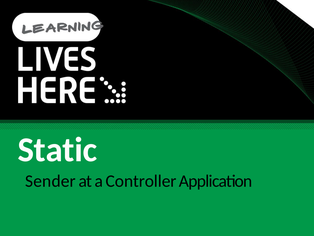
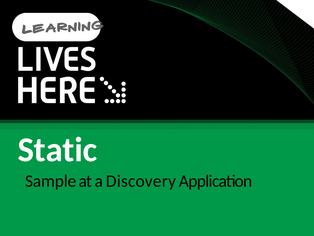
Sender: Sender -> Sample (51, 181)
Controller: Controller -> Discovery (141, 181)
